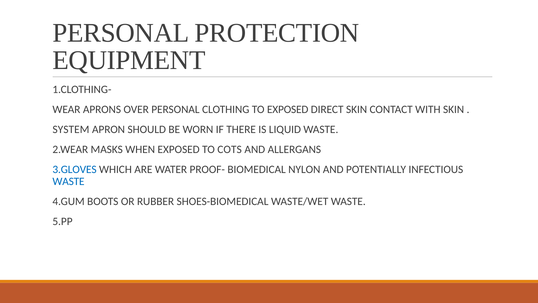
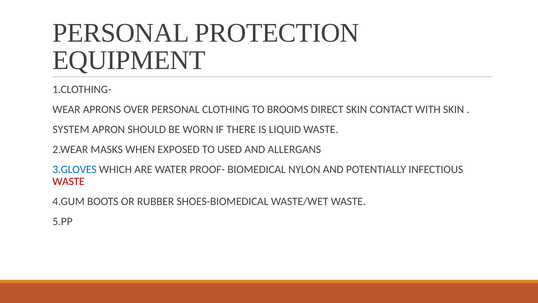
TO EXPOSED: EXPOSED -> BROOMS (288, 109)
COTS: COTS -> USED (230, 149)
WASTE colour: blue -> red (68, 181)
